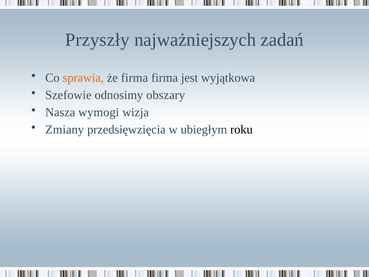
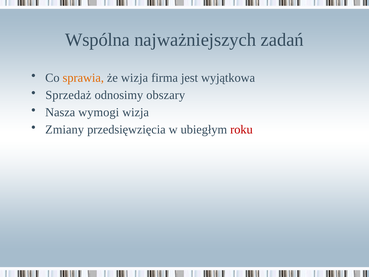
Przyszły: Przyszły -> Wspólna (97, 40)
że firma: firma -> wizja (135, 78)
Szefowie: Szefowie -> Sprzedaż (68, 95)
roku colour: black -> red (241, 129)
